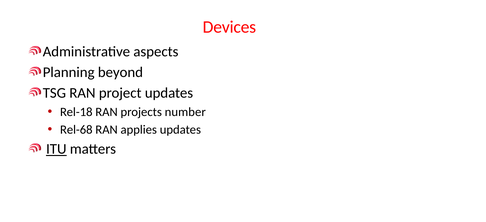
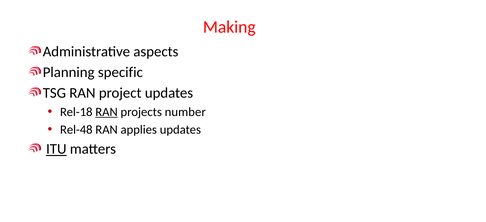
Devices: Devices -> Making (229, 27)
beyond: beyond -> specific (120, 72)
RAN underline: none -> present (107, 112)
Rel-68: Rel-68 -> Rel-48 (76, 130)
